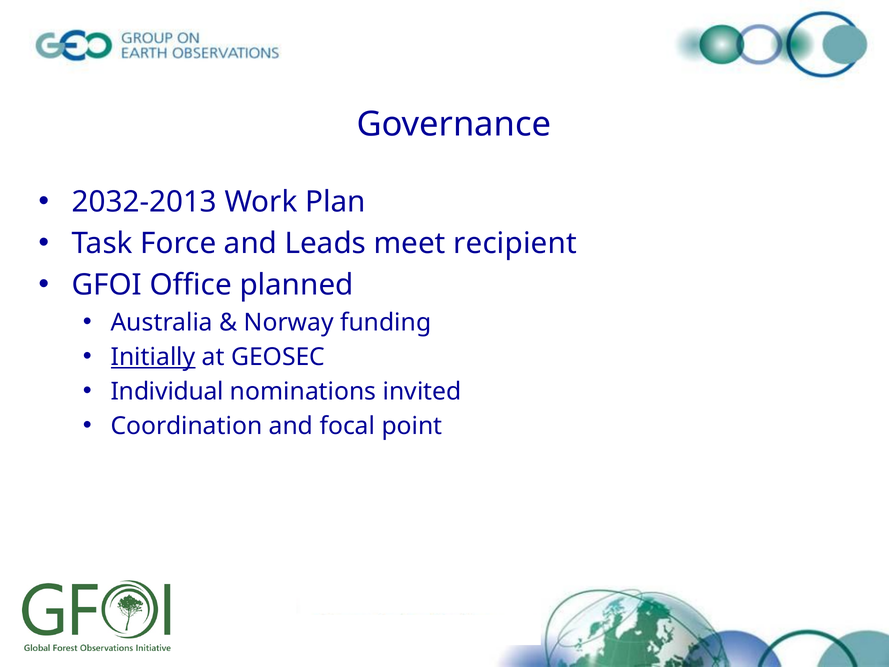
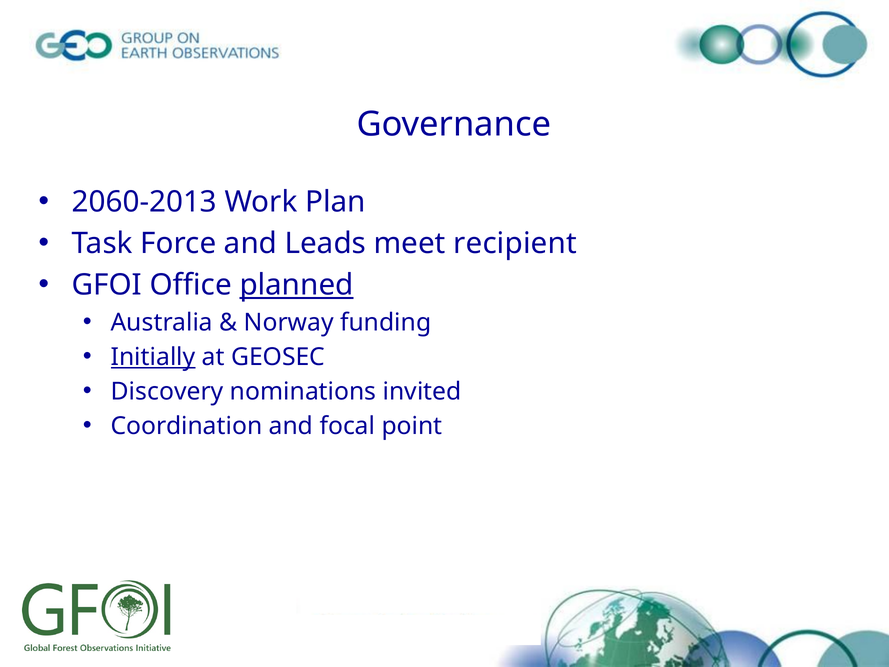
2032-2013: 2032-2013 -> 2060-2013 (144, 202)
planned underline: none -> present (297, 285)
Individual: Individual -> Discovery (167, 391)
